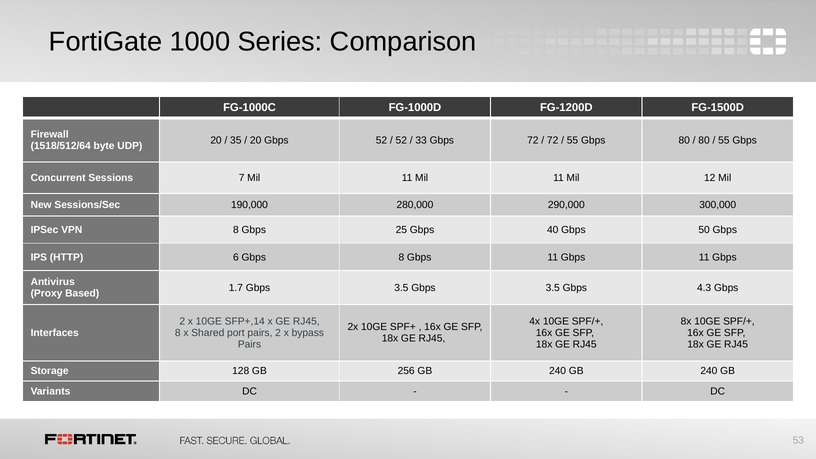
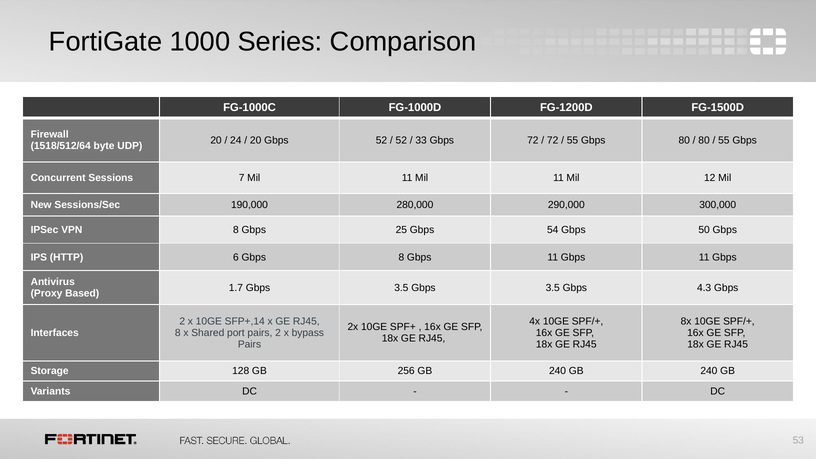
35: 35 -> 24 (236, 140)
40: 40 -> 54 (553, 230)
